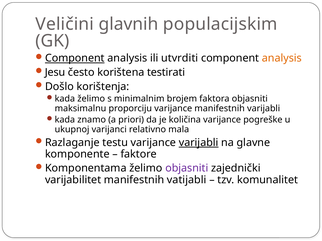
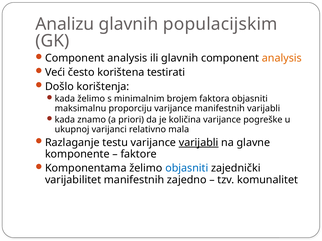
Veličini: Veličini -> Analizu (65, 24)
Component underline: present -> none (75, 58)
ili utvrditi: utvrditi -> glavnih (180, 58)
Jesu: Jesu -> Veći (55, 72)
objasniti colour: purple -> blue (187, 169)
vatijabli: vatijabli -> zajedno (187, 180)
